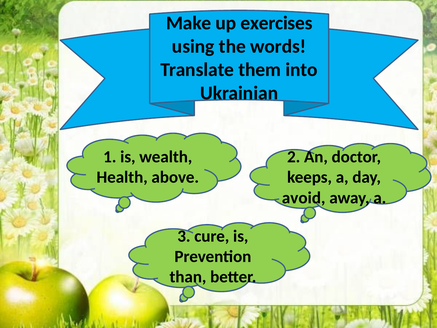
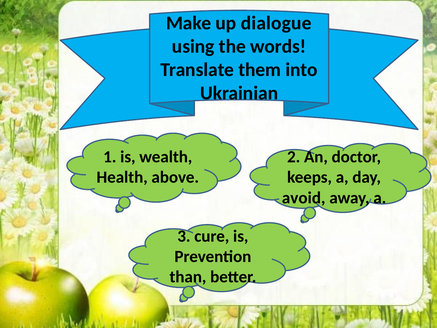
exercises: exercises -> dialogue (276, 23)
